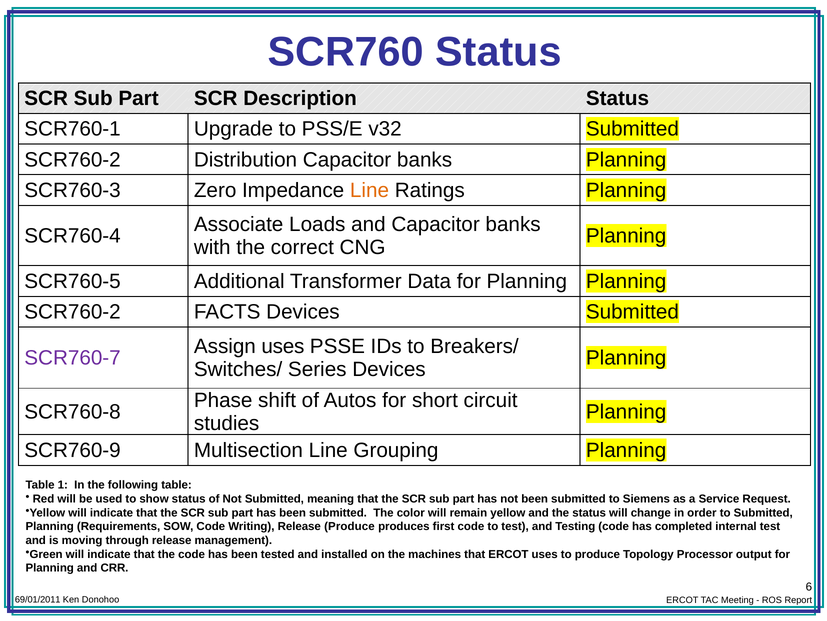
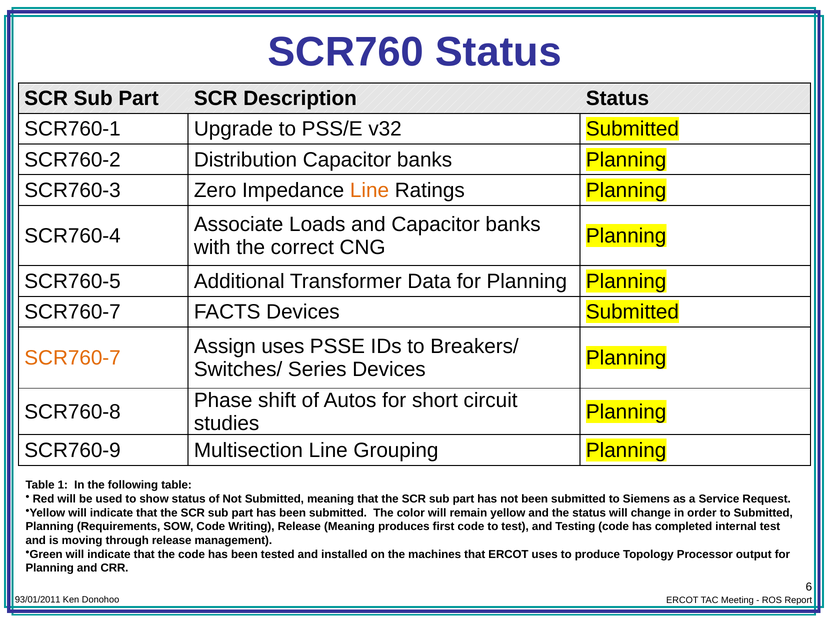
SCR760-2: SCR760-2 -> SCR760-7 (73, 312)
SCR760-7 colour: purple -> orange (73, 358)
Release Produce: Produce -> Meaning (349, 526)
69/01/2011: 69/01/2011 -> 93/01/2011 (38, 599)
